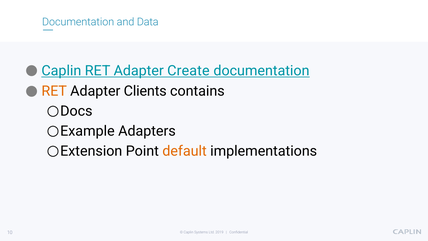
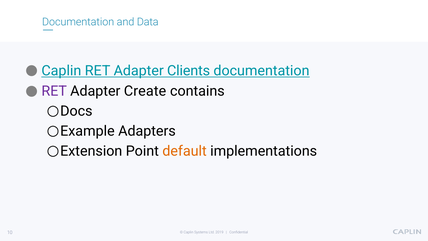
Create: Create -> Clients (189, 71)
RET colour: orange -> purple (54, 91)
Clients: Clients -> Create (145, 91)
